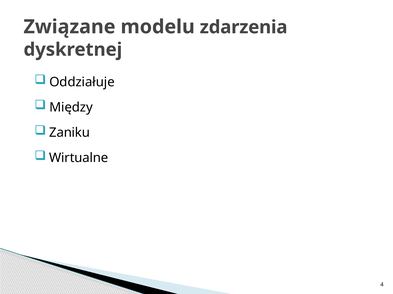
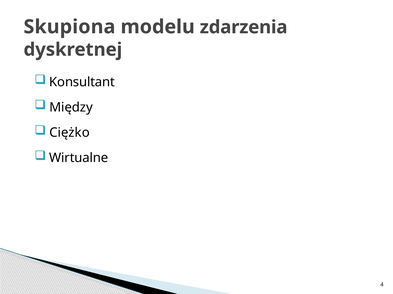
Związane: Związane -> Skupiona (69, 27)
Oddziałuje: Oddziałuje -> Konsultant (82, 82)
Zaniku: Zaniku -> Ciężko (69, 133)
